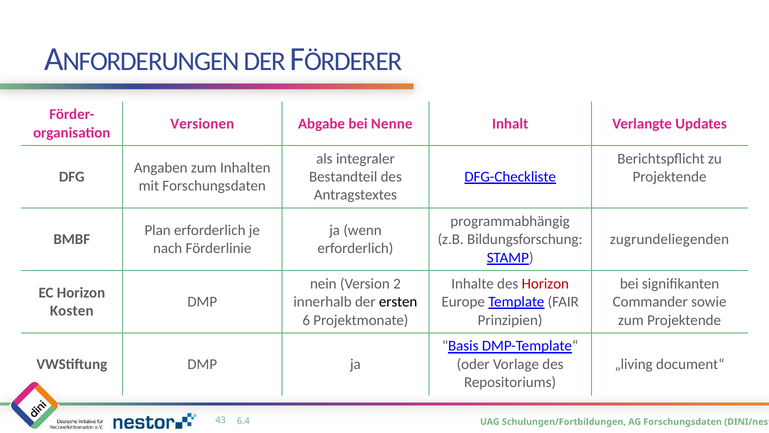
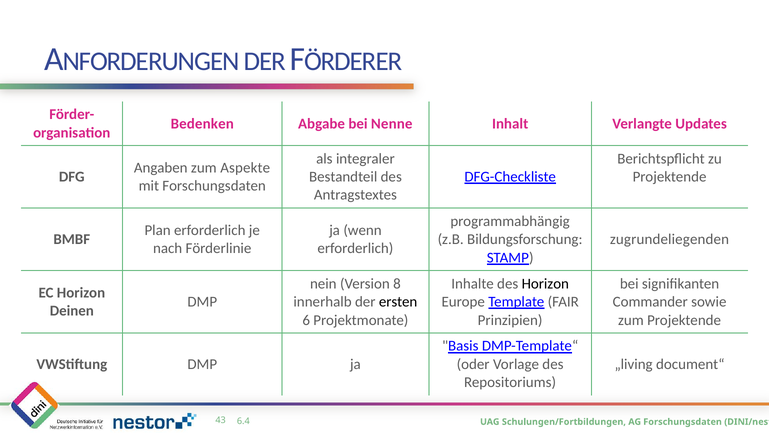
Versionen: Versionen -> Bedenken (202, 123)
Inhalten: Inhalten -> Aspekte (245, 168)
2: 2 -> 8 (397, 283)
Horizon colour: red -> black (545, 283)
Kosten: Kosten -> Deinen (72, 311)
